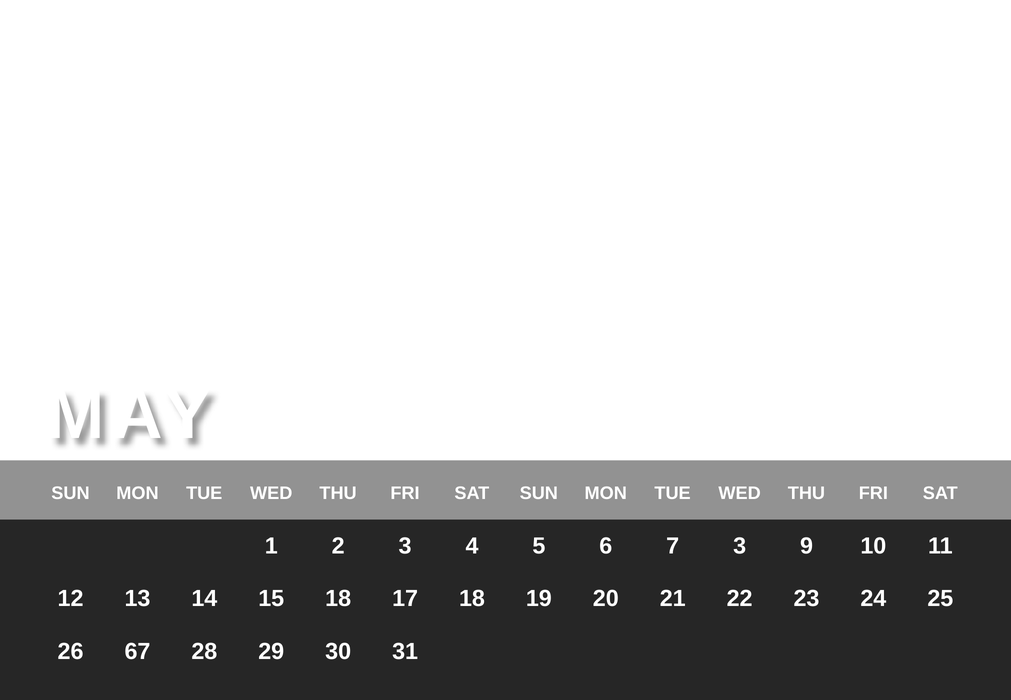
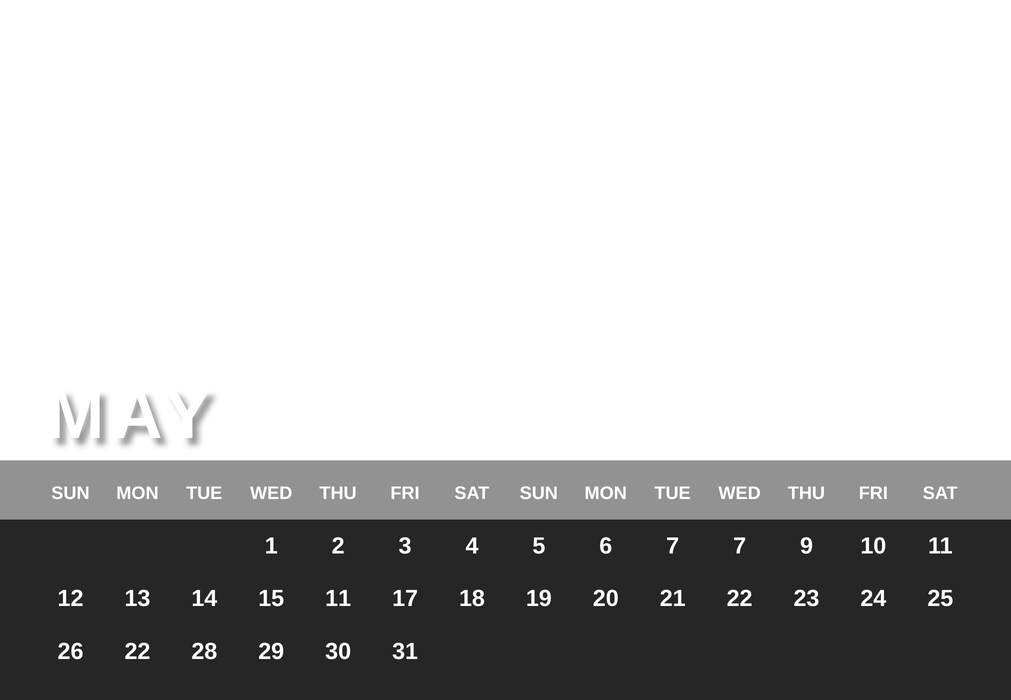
7 3: 3 -> 7 (740, 546)
15 18: 18 -> 11 (338, 599)
26 67: 67 -> 22 (137, 651)
